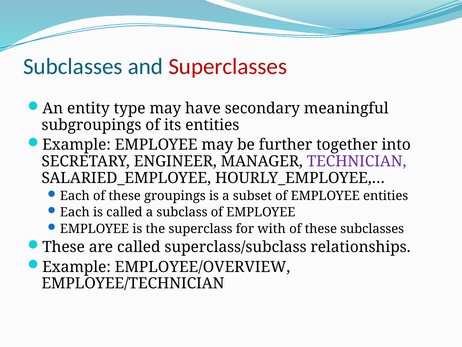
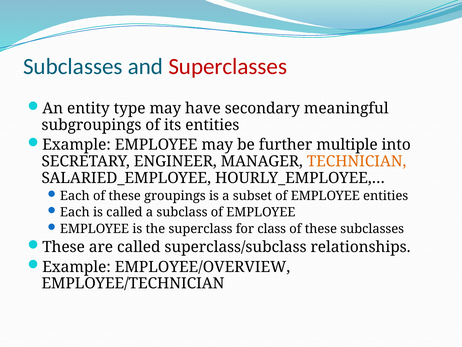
together: together -> multiple (347, 145)
TECHNICIAN colour: purple -> orange (357, 161)
with: with -> class (272, 229)
